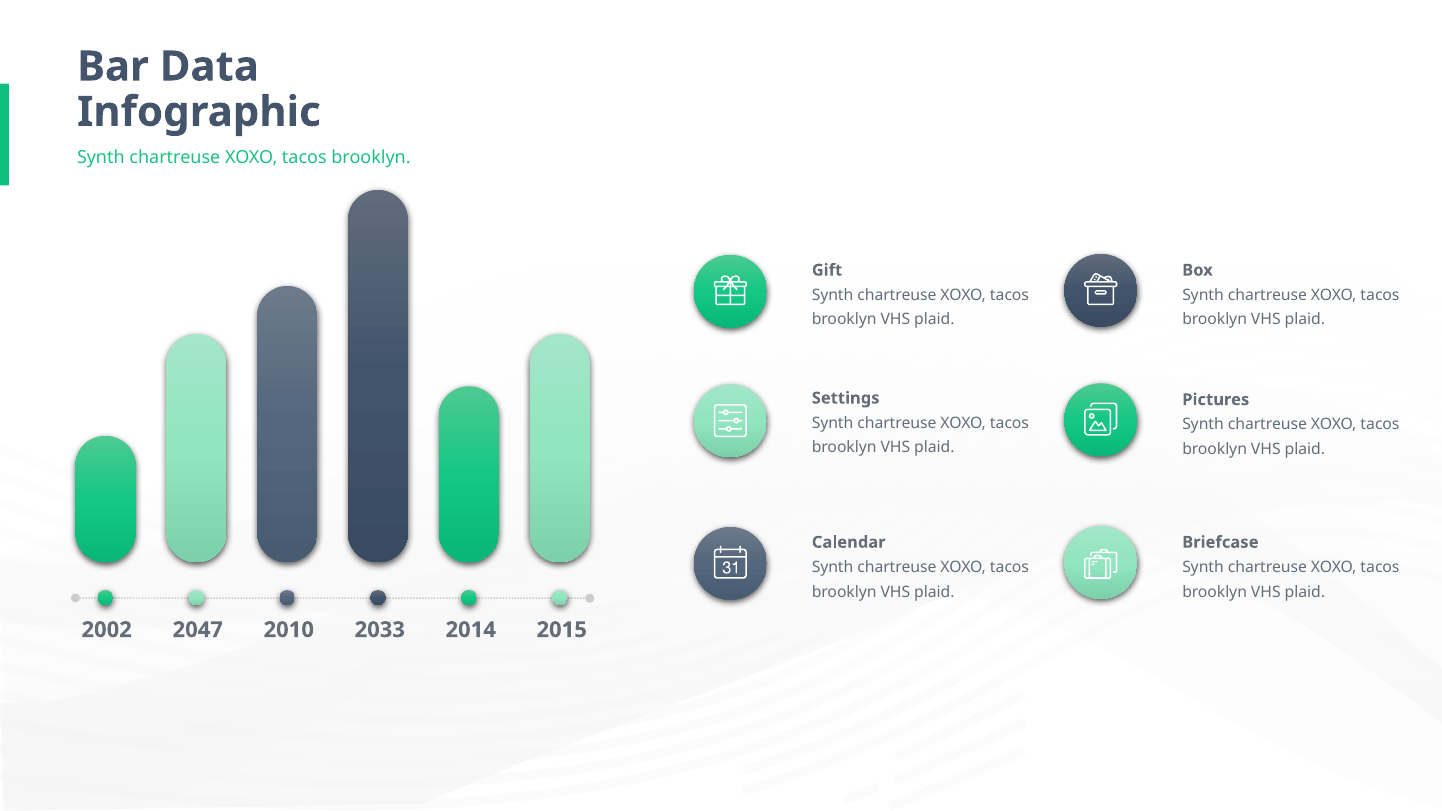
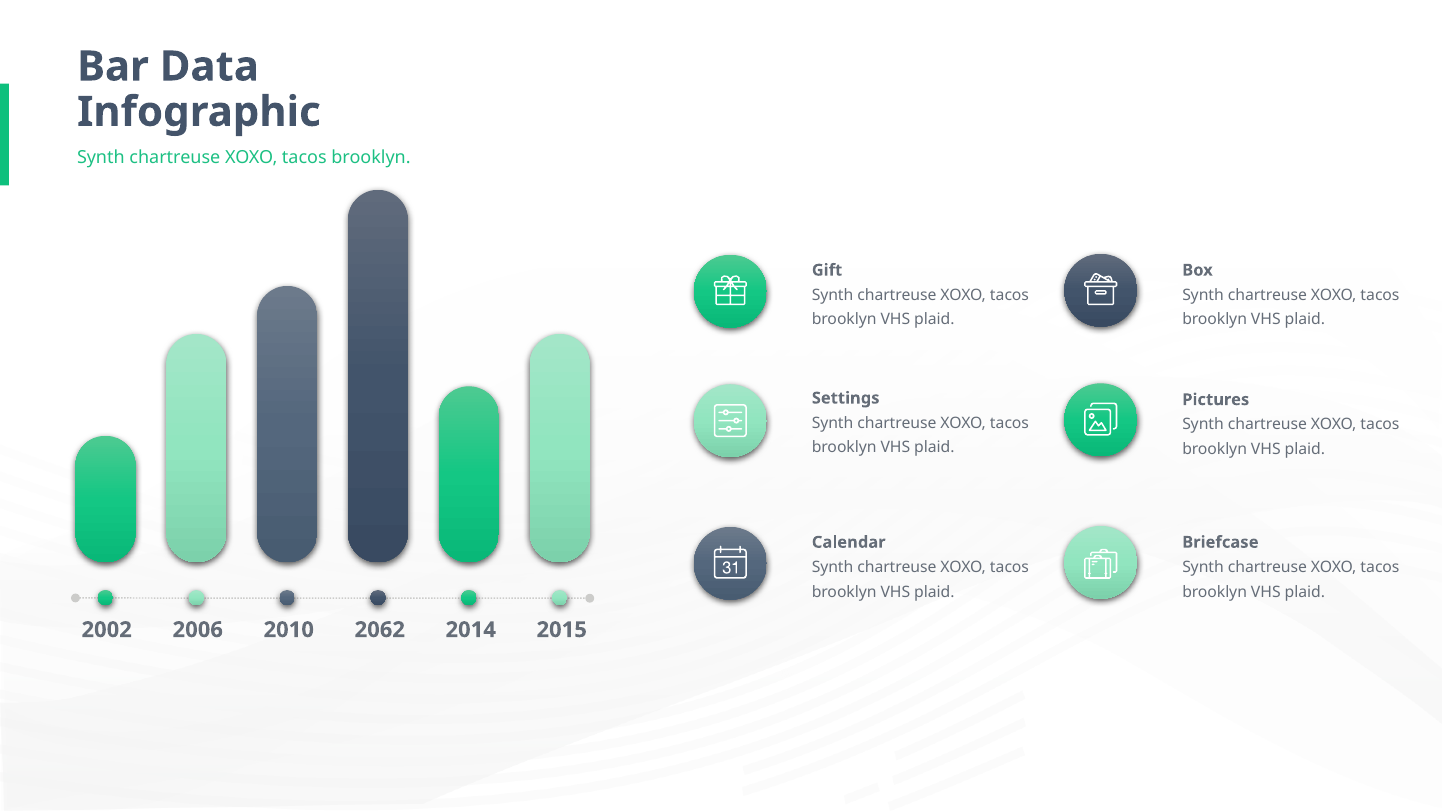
2047: 2047 -> 2006 (198, 630)
2033: 2033 -> 2062 (380, 630)
